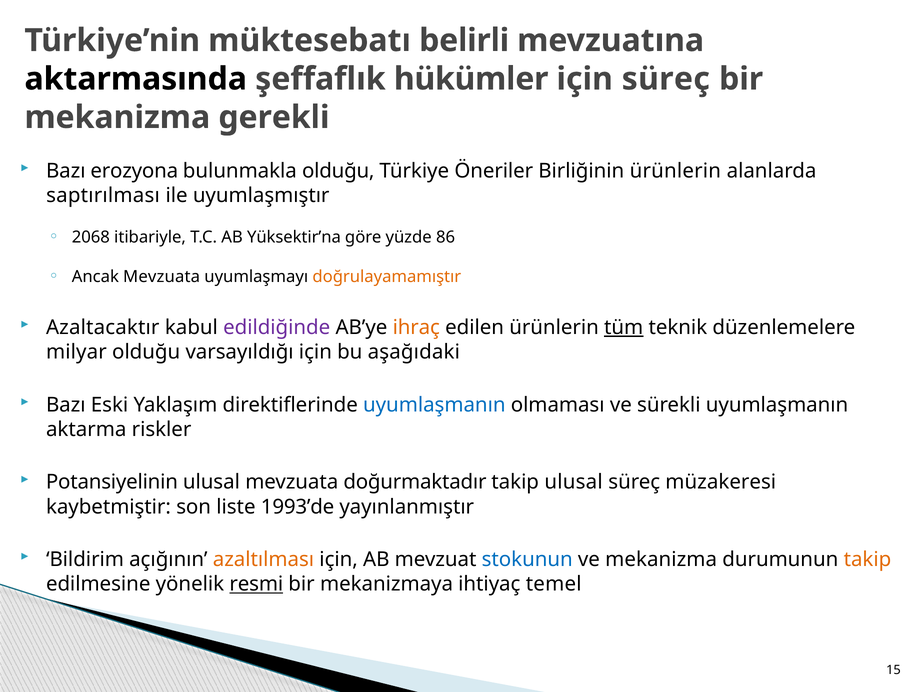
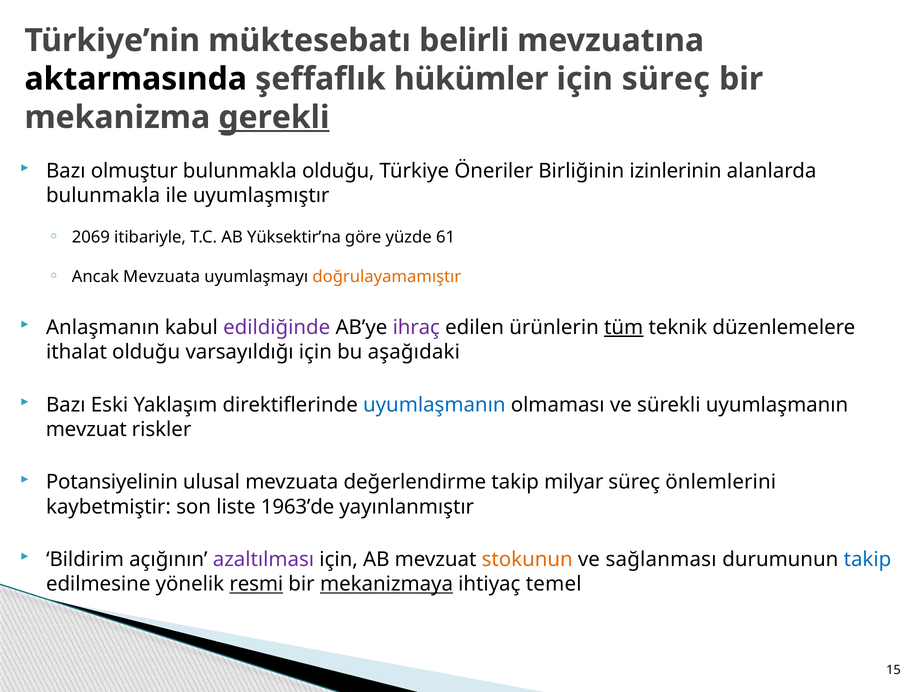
gerekli underline: none -> present (274, 117)
erozyona: erozyona -> olmuştur (134, 171)
Birliğinin ürünlerin: ürünlerin -> izinlerinin (676, 171)
saptırılması: saptırılması -> bulunmakla (103, 196)
2068: 2068 -> 2069 (91, 237)
86: 86 -> 61 (446, 237)
Azaltacaktır: Azaltacaktır -> Anlaşmanın (103, 328)
ihraç colour: orange -> purple (416, 328)
milyar: milyar -> ithalat (76, 352)
aktarma: aktarma -> mevzuat (86, 430)
doğurmaktadır: doğurmaktadır -> değerlendirme (415, 482)
takip ulusal: ulusal -> milyar (574, 482)
müzakeresi: müzakeresi -> önlemlerini (721, 482)
1993’de: 1993’de -> 1963’de (298, 507)
azaltılması colour: orange -> purple (263, 560)
stokunun colour: blue -> orange (527, 560)
ve mekanizma: mekanizma -> sağlanması (661, 560)
takip colour: orange -> blue (867, 560)
mekanizmaya underline: none -> present (387, 584)
